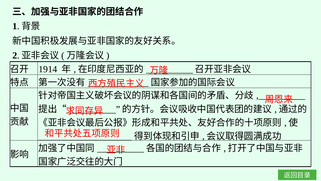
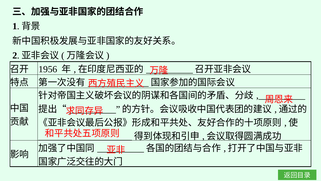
1914: 1914 -> 1956 (48, 69)
